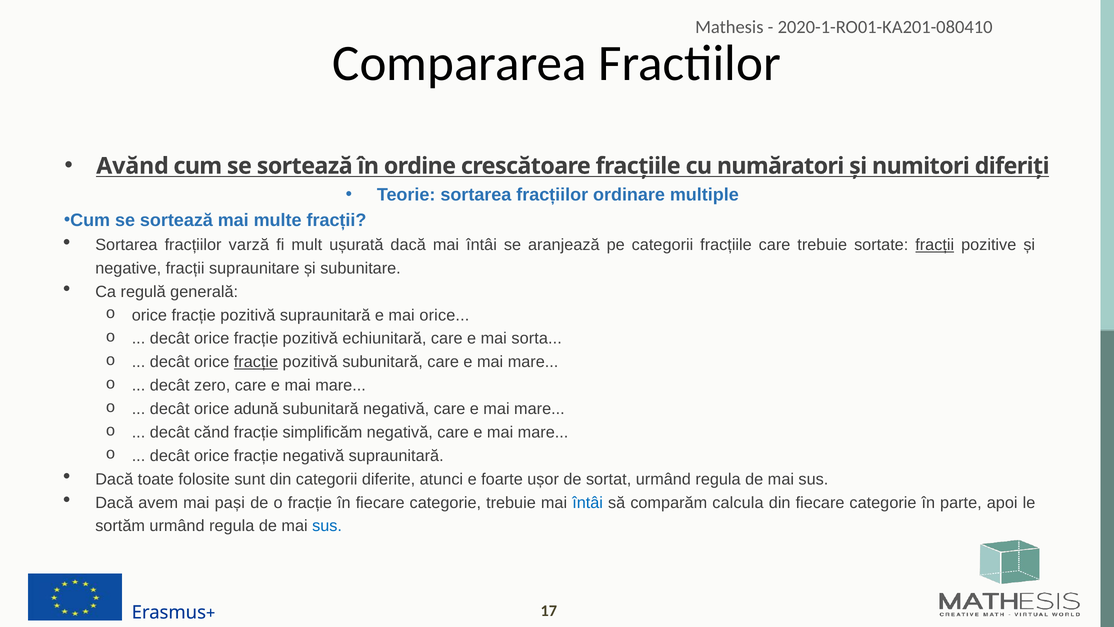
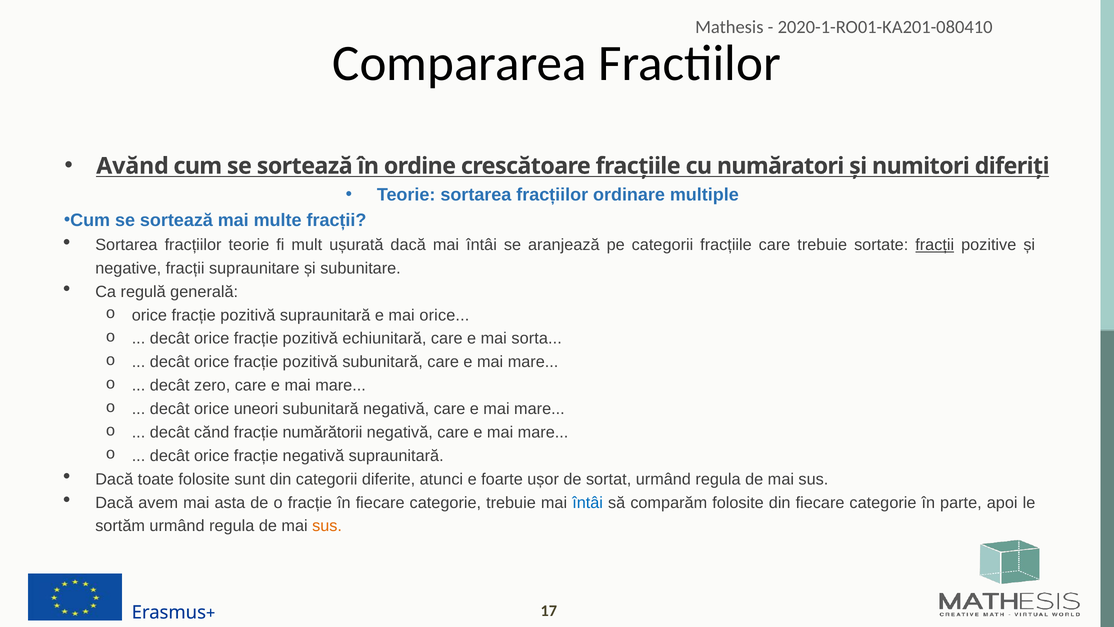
fracțiilor varză: varză -> teorie (249, 245)
fracție underline: present -> none (256, 362)
adună: adună -> uneori (256, 409)
simplificăm: simplificăm -> numărătorii (323, 432)
pași: pași -> asta (230, 502)
comparăm calcula: calcula -> folosite (738, 502)
sus colour: blue -> orange (327, 526)
